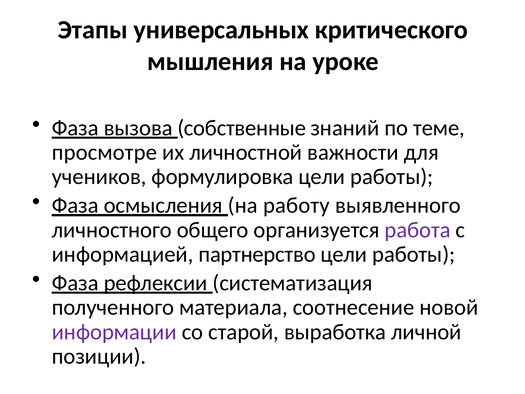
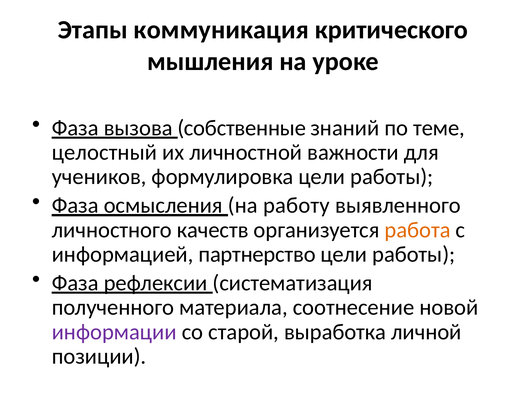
универсальных: универсальных -> коммуникация (221, 30)
просмотре: просмотре -> целостный (104, 152)
общего: общего -> качеств (213, 230)
работа colour: purple -> orange (418, 230)
